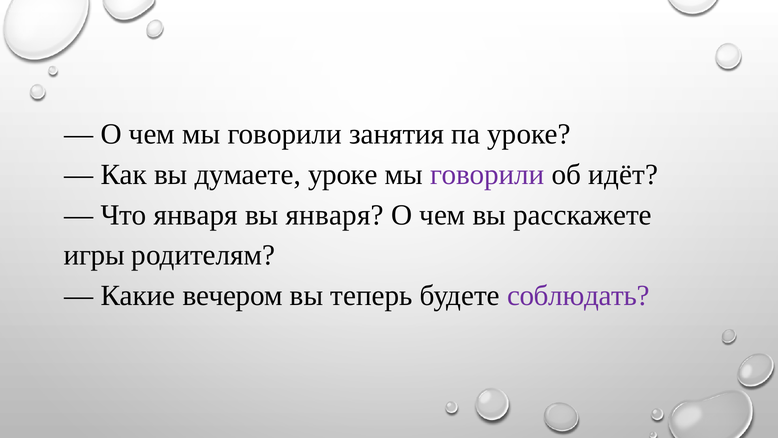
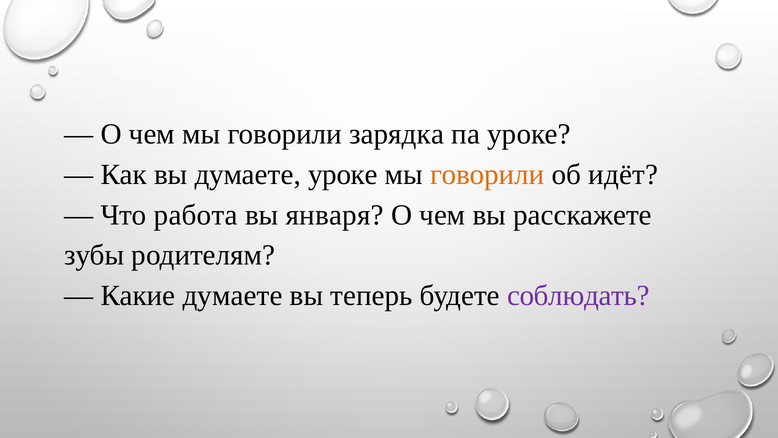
занятия: занятия -> зарядка (397, 134)
говорили colour: purple -> orange (487, 174)
Что января: января -> работа (196, 215)
игры: игры -> зубы (94, 255)
Какие вечером: вечером -> думаете (232, 295)
